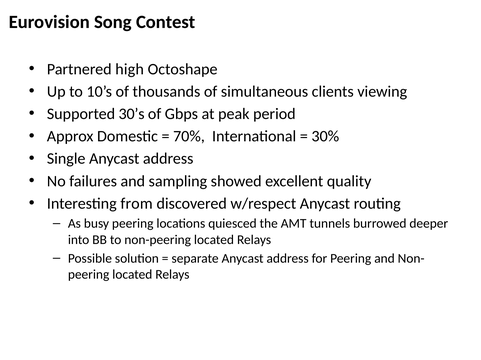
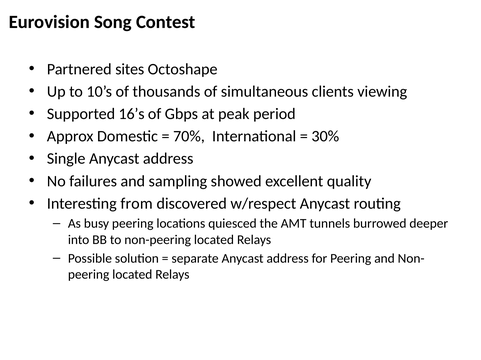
high: high -> sites (130, 69)
30’s: 30’s -> 16’s (132, 114)
